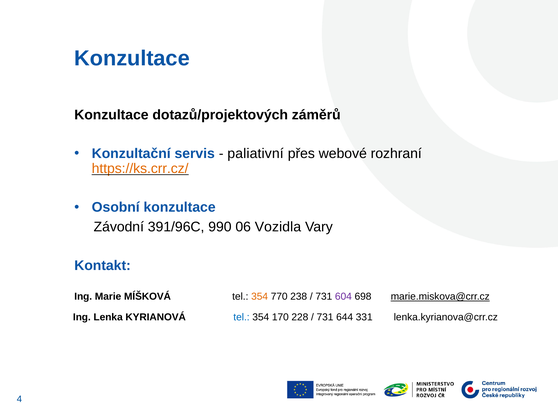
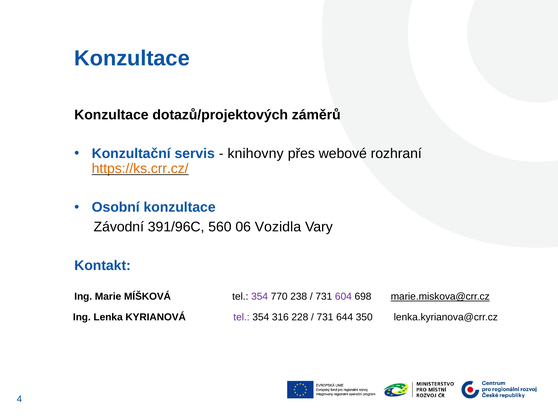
paliativní: paliativní -> knihovny (256, 154)
990: 990 -> 560 (220, 227)
354 colour: orange -> purple (260, 297)
tel colour: blue -> purple (241, 318)
170: 170 -> 316 (280, 318)
331: 331 -> 350 (364, 318)
